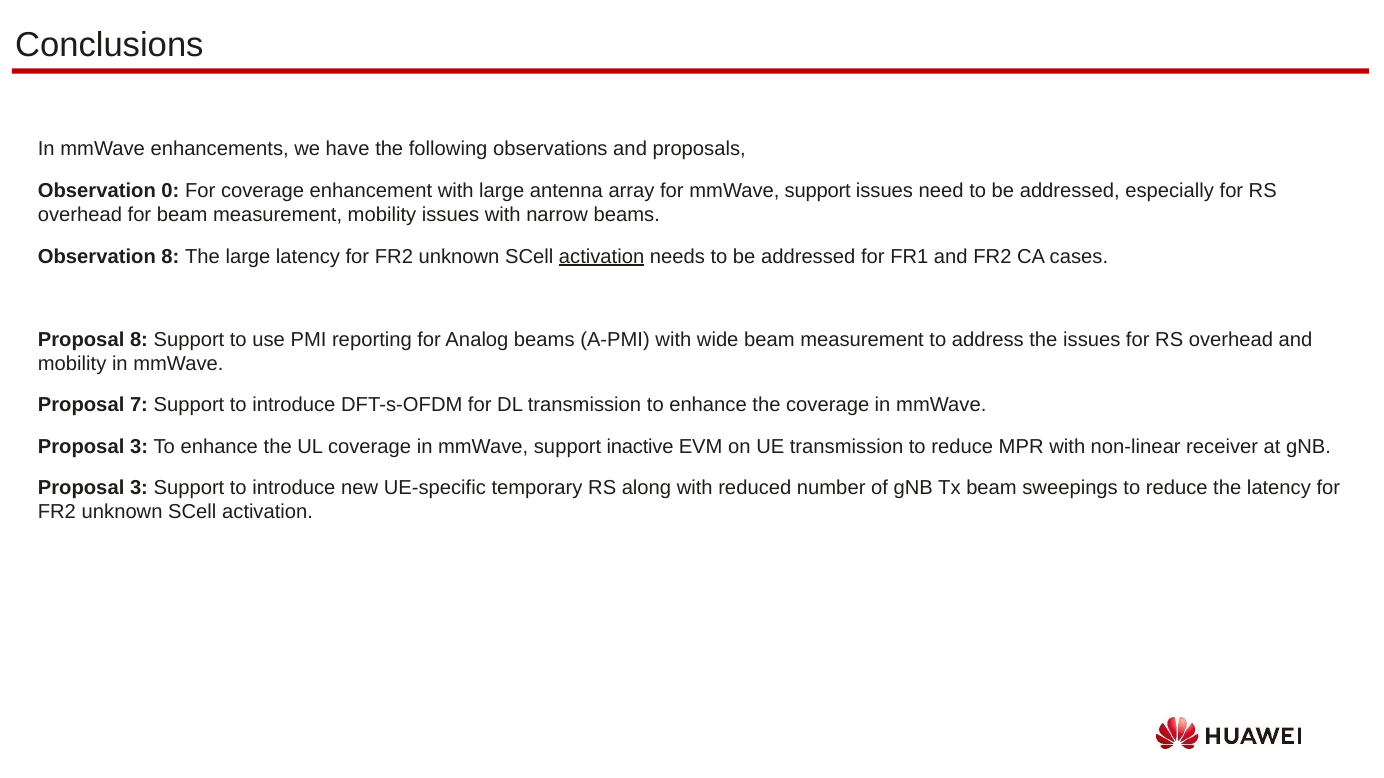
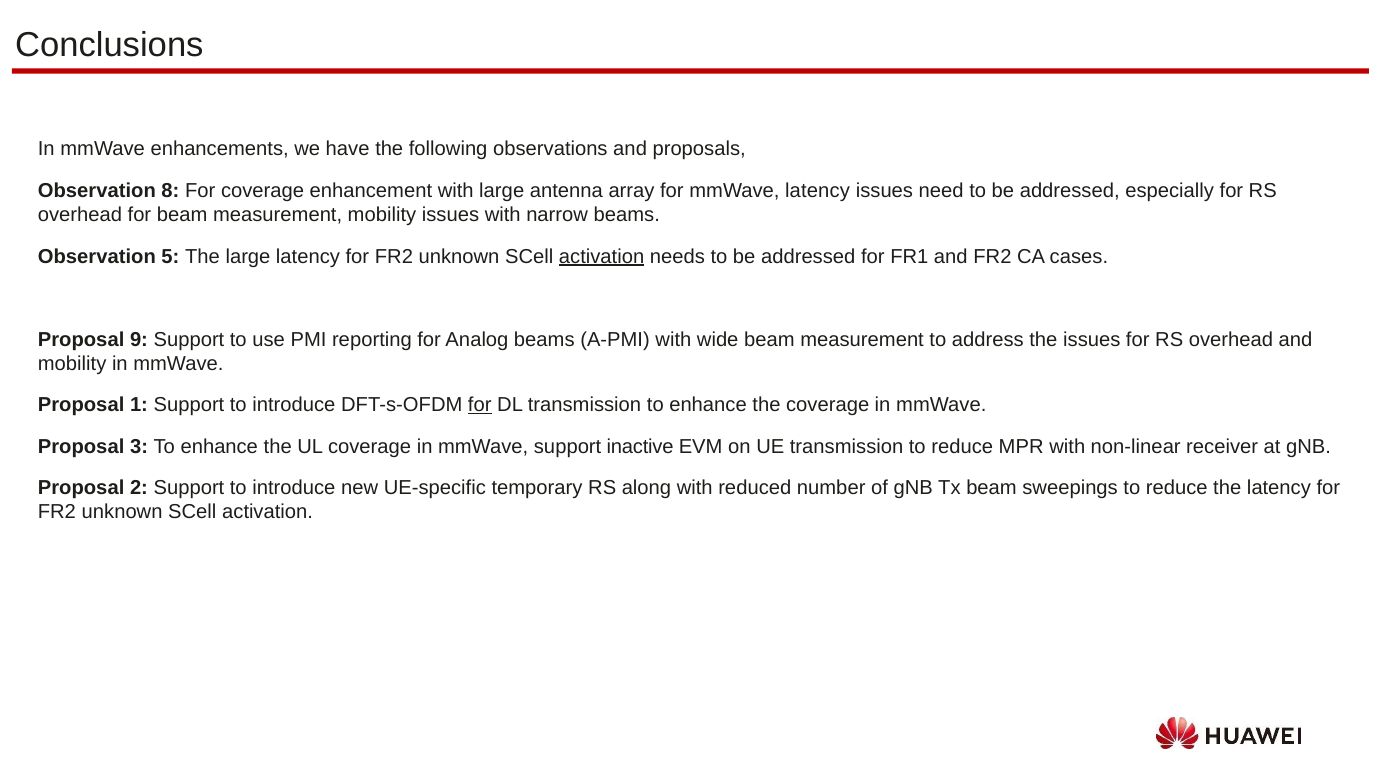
0: 0 -> 8 (170, 191)
for mmWave support: support -> latency (817, 191)
Observation 8: 8 -> 5 (170, 256)
Proposal 8: 8 -> 9 (139, 339)
7: 7 -> 1 (139, 405)
for underline: none -> present (480, 405)
3: 3 -> 2 (139, 488)
